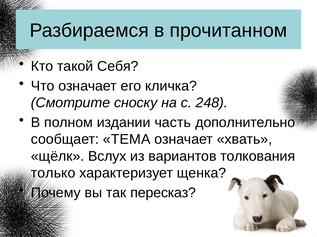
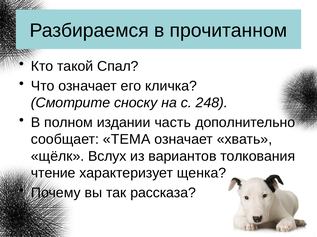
Себя: Себя -> Спал (118, 67)
только: только -> чтение (53, 174)
пересказ: пересказ -> рассказа (163, 193)
